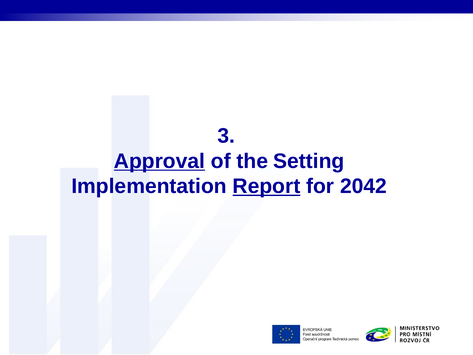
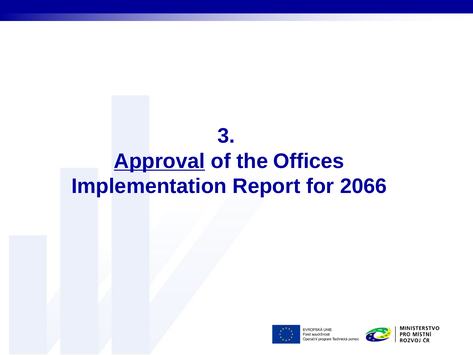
Setting: Setting -> Offices (309, 161)
Report underline: present -> none (266, 186)
2042: 2042 -> 2066 (363, 186)
